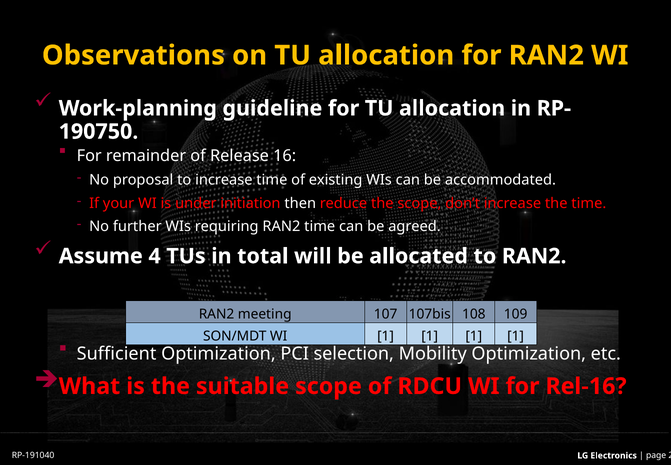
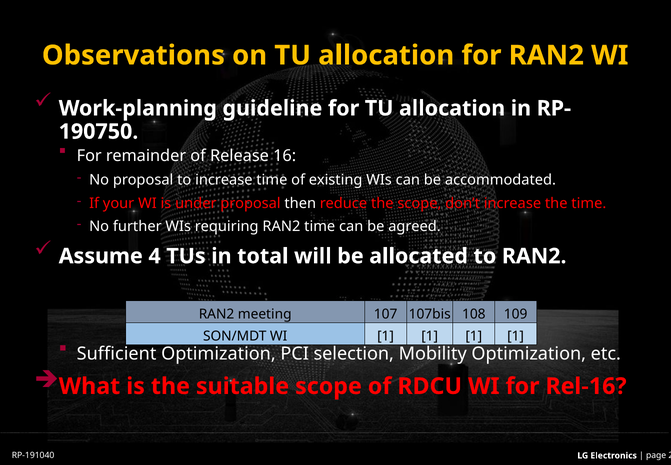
under initiation: initiation -> proposal (250, 203)
